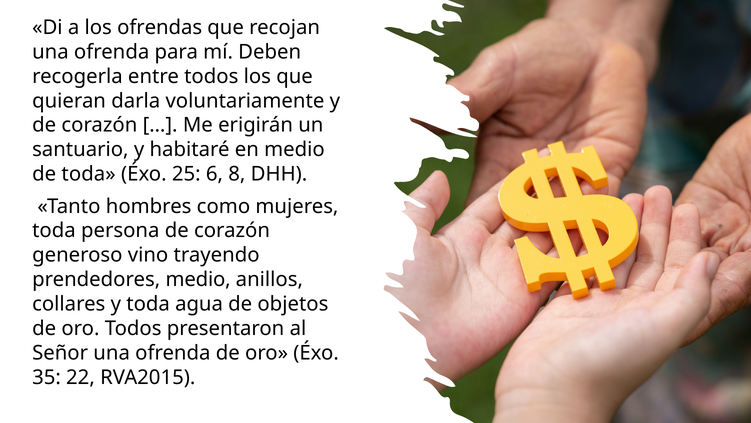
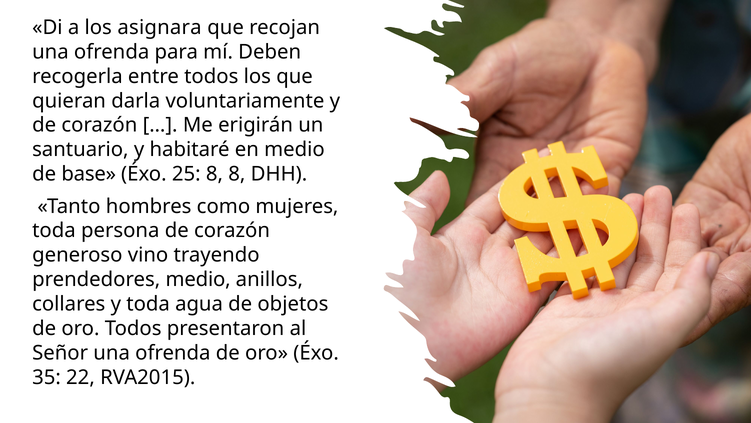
ofrendas: ofrendas -> asignara (160, 27)
de toda: toda -> base (89, 174)
25 6: 6 -> 8 (214, 174)
